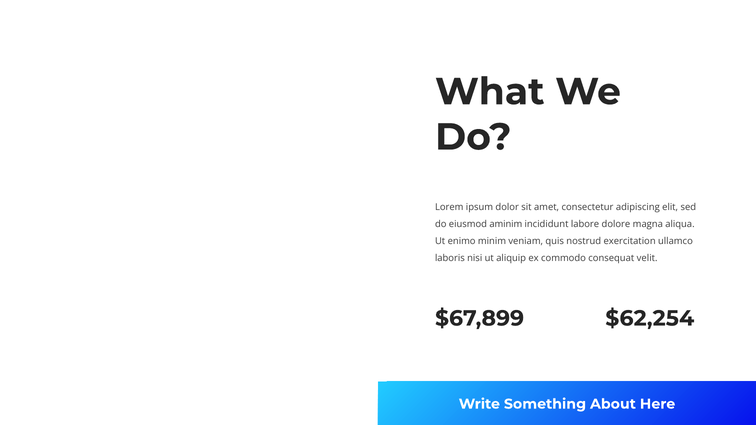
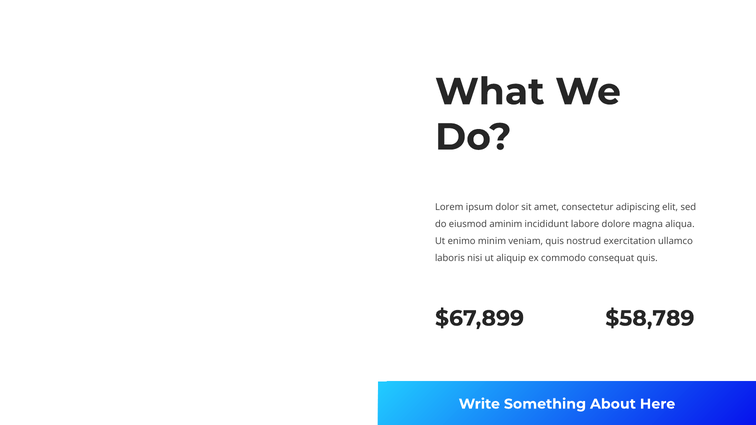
consequat velit: velit -> quis (647, 258)
$62,254: $62,254 -> $58,789 (650, 319)
